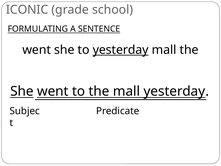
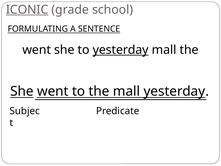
ICONIC underline: none -> present (27, 10)
